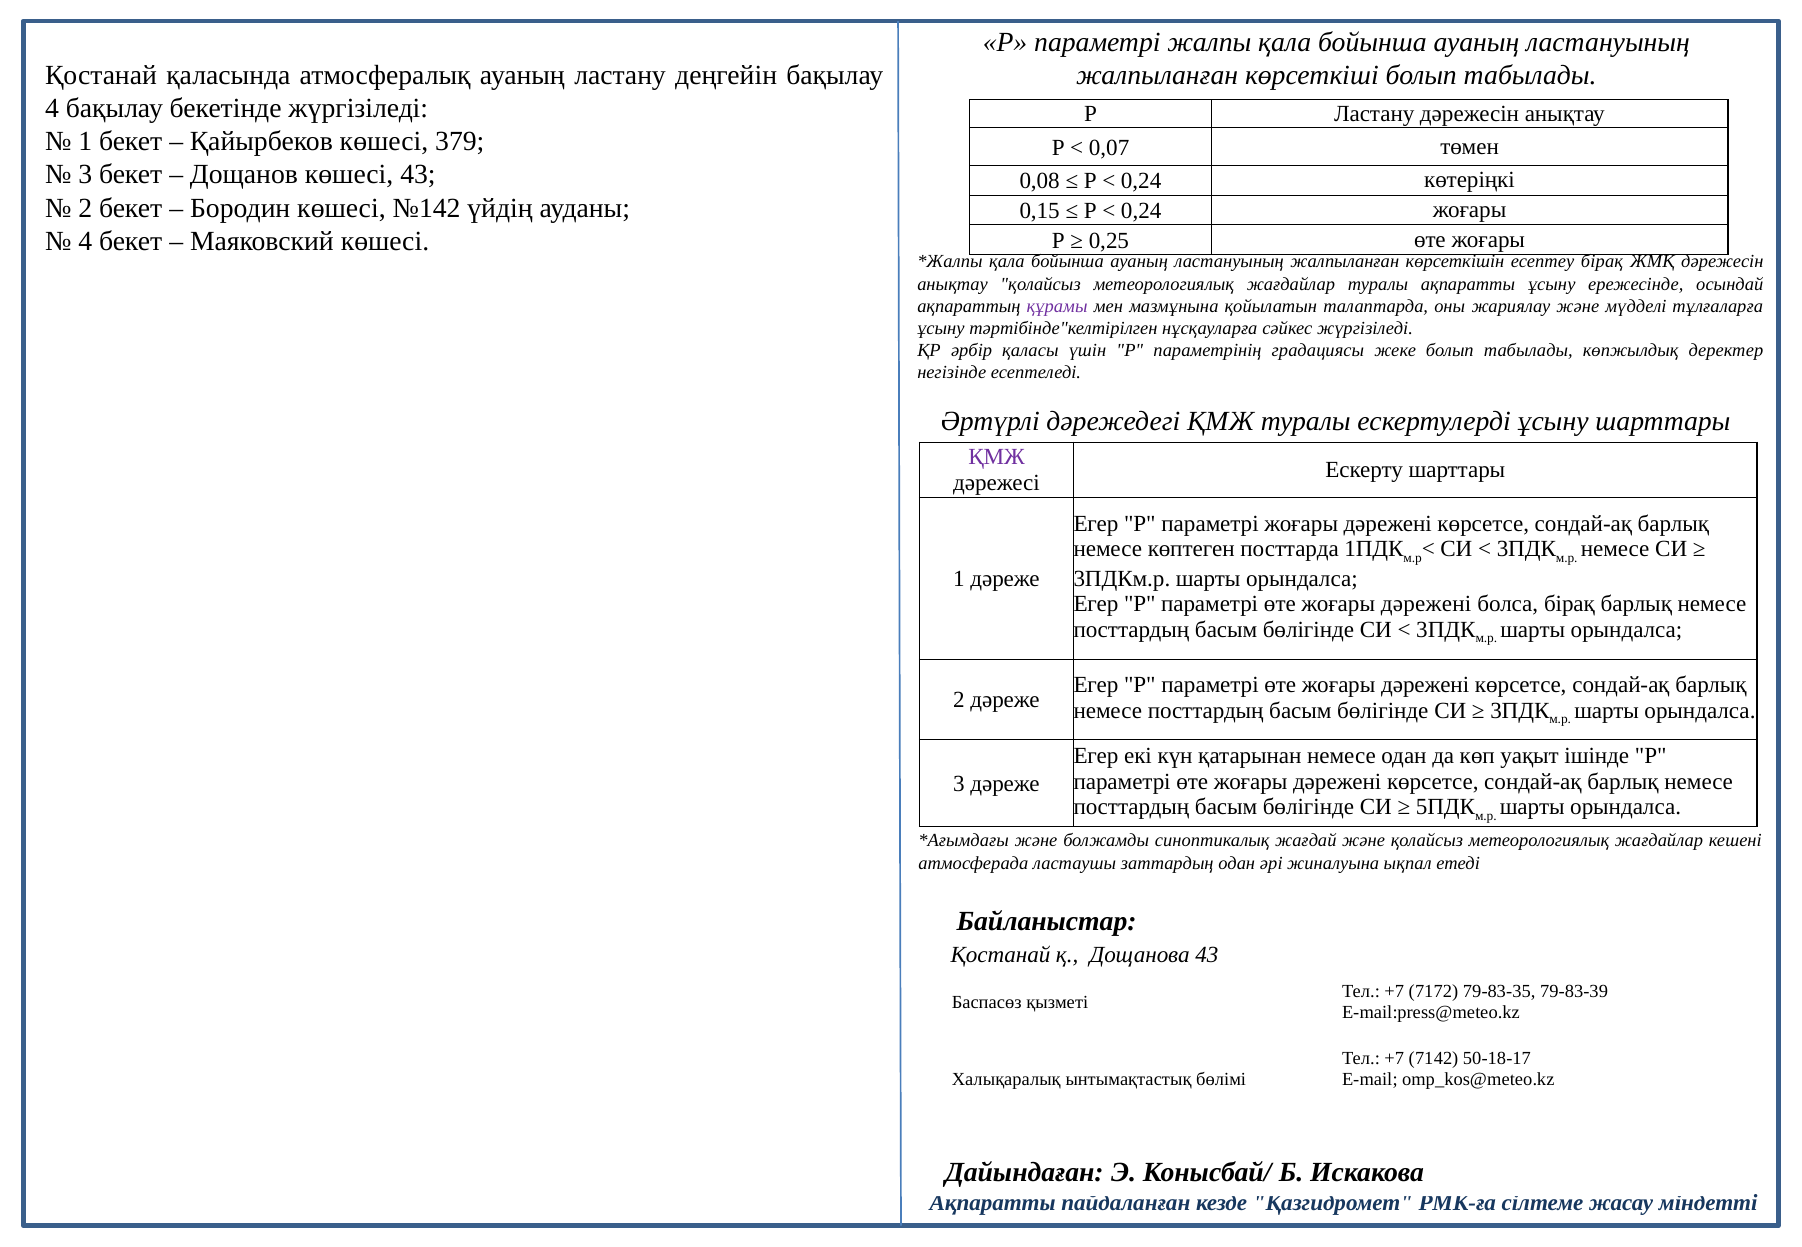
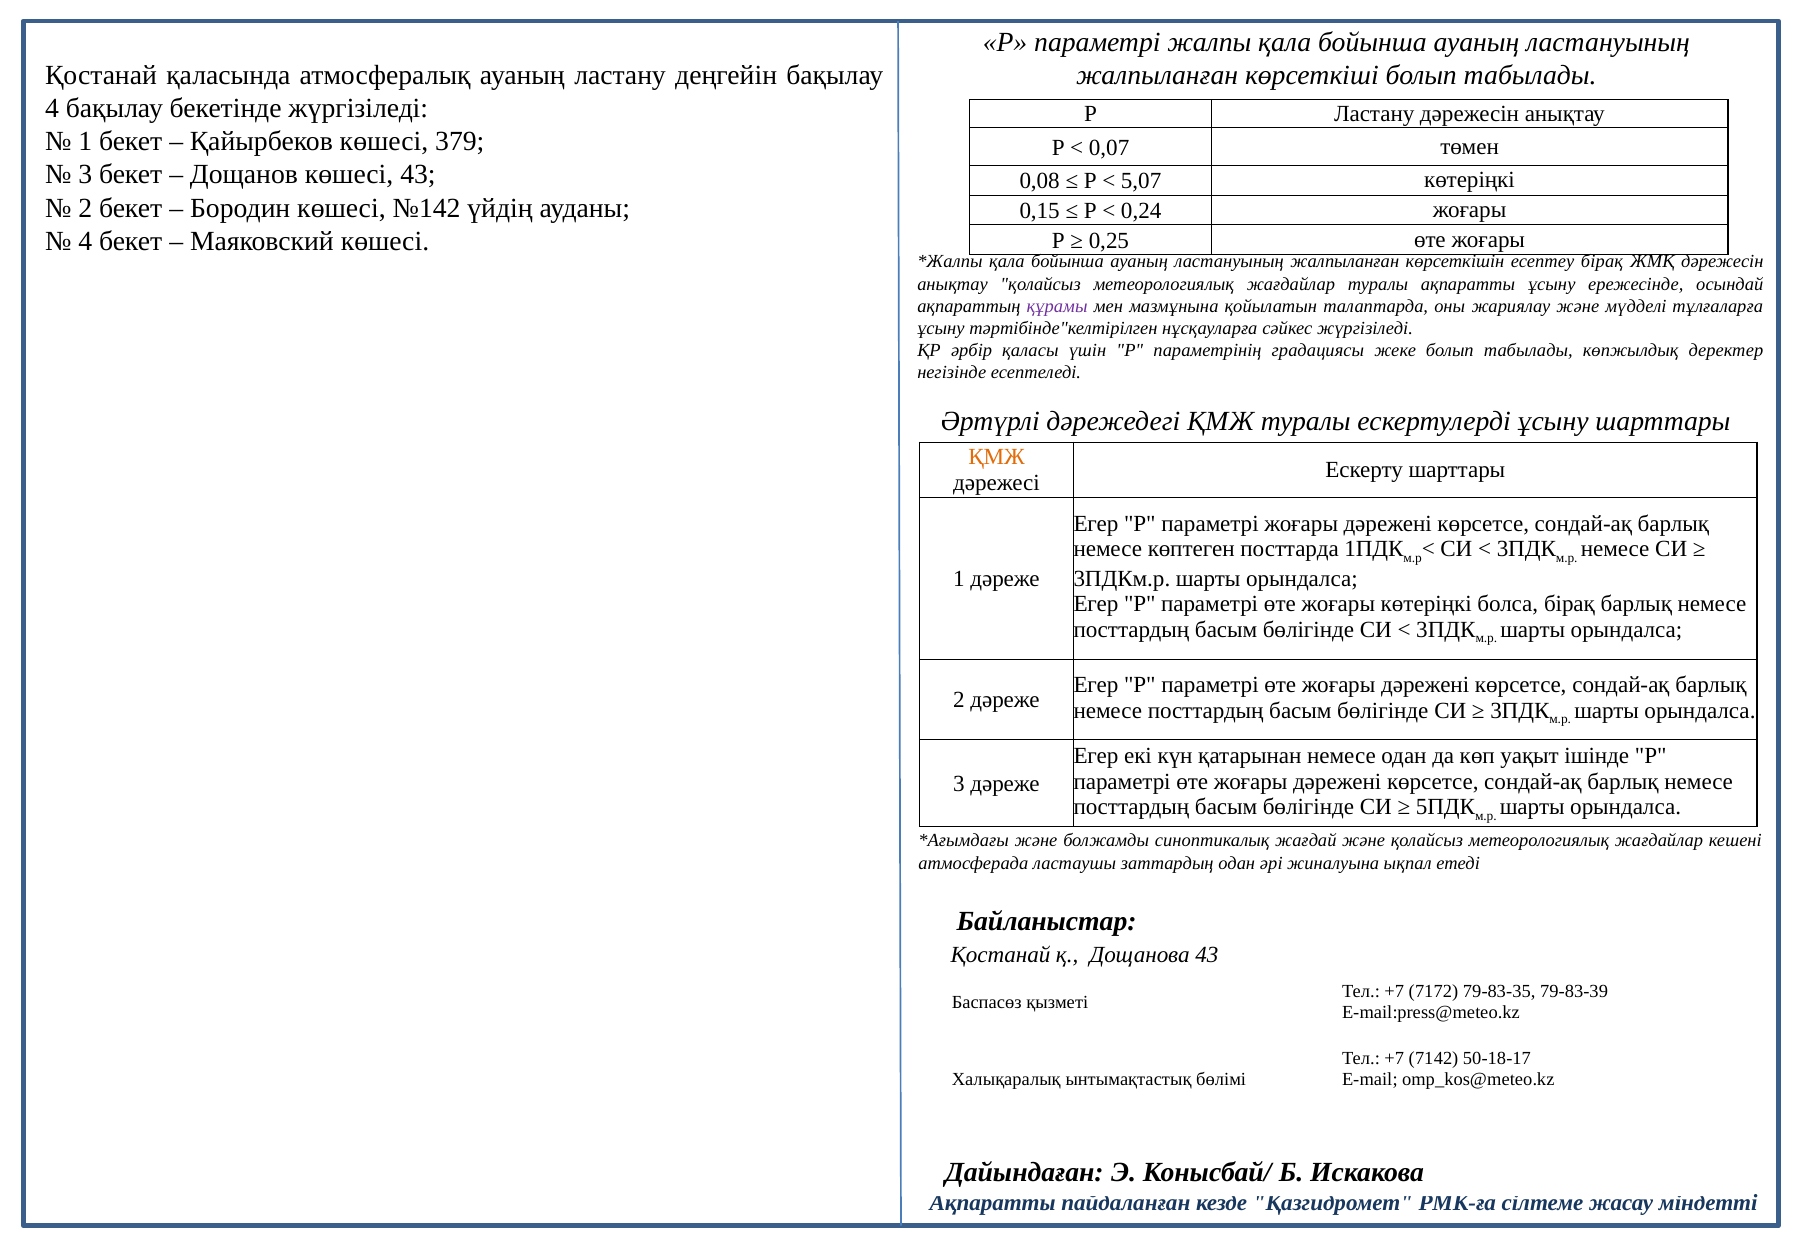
0,24: 0,24 -> 5,07 (1141, 181)
ҚМЖ colour: purple -> orange (997, 457)
дәрежені: дәрежені -> көтеріңкі (1426, 604)
